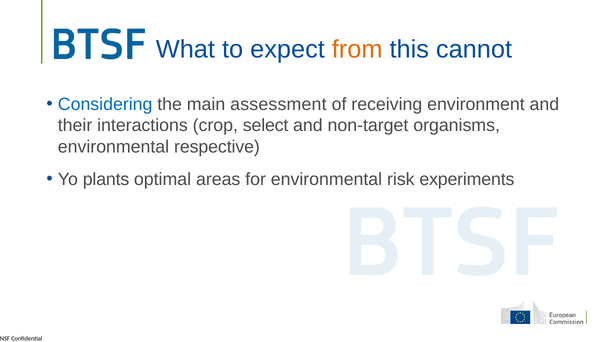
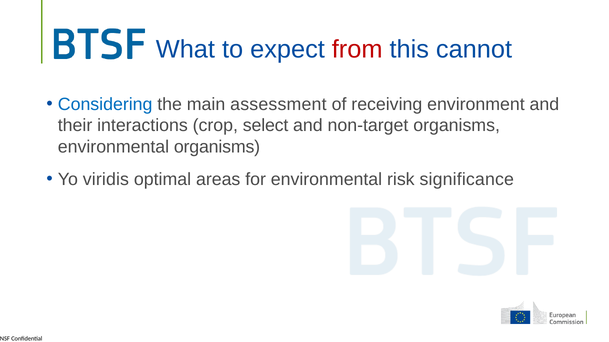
from colour: orange -> red (357, 49)
environmental respective: respective -> organisms (217, 147)
plants: plants -> viridis (106, 180)
experiments: experiments -> significance (467, 180)
